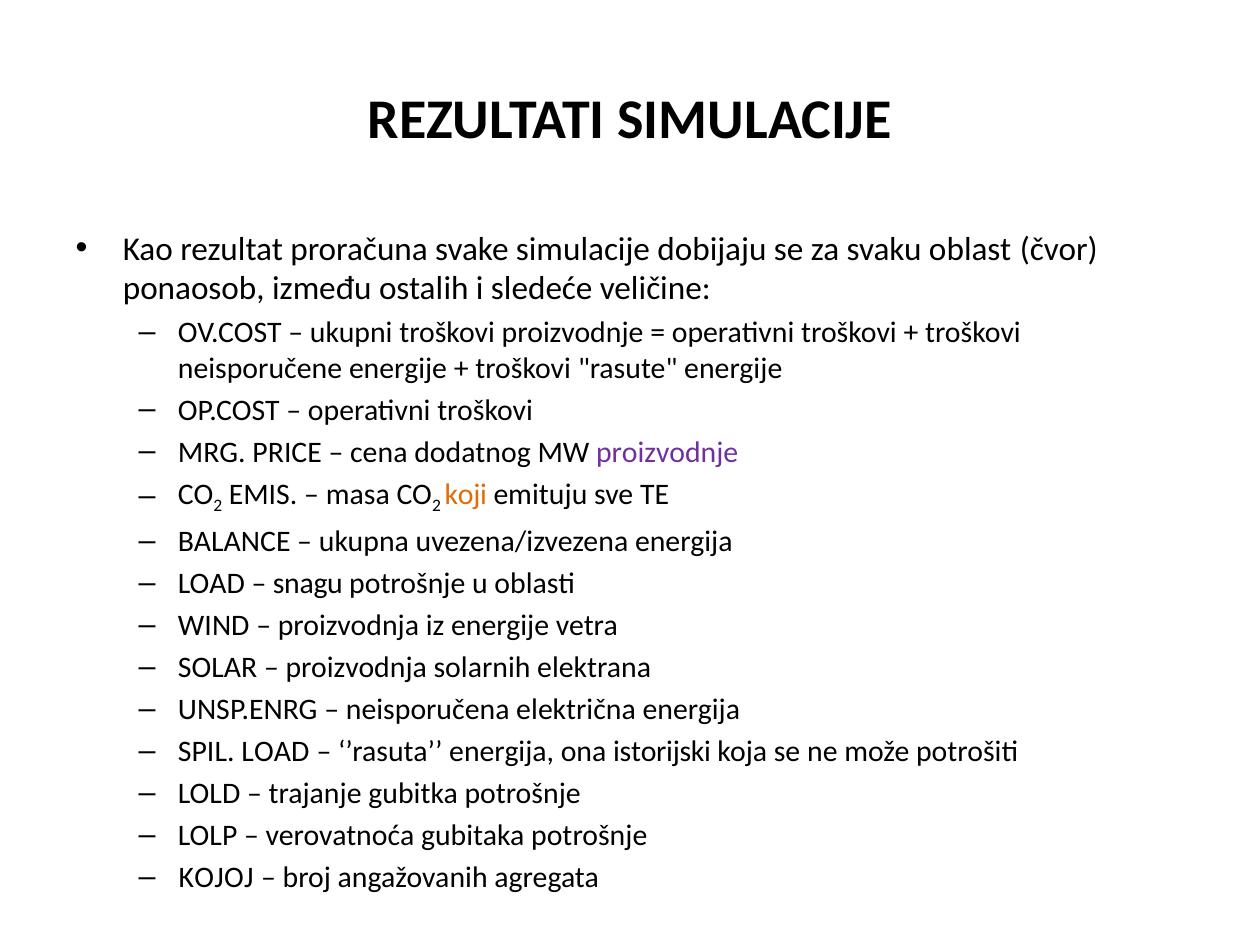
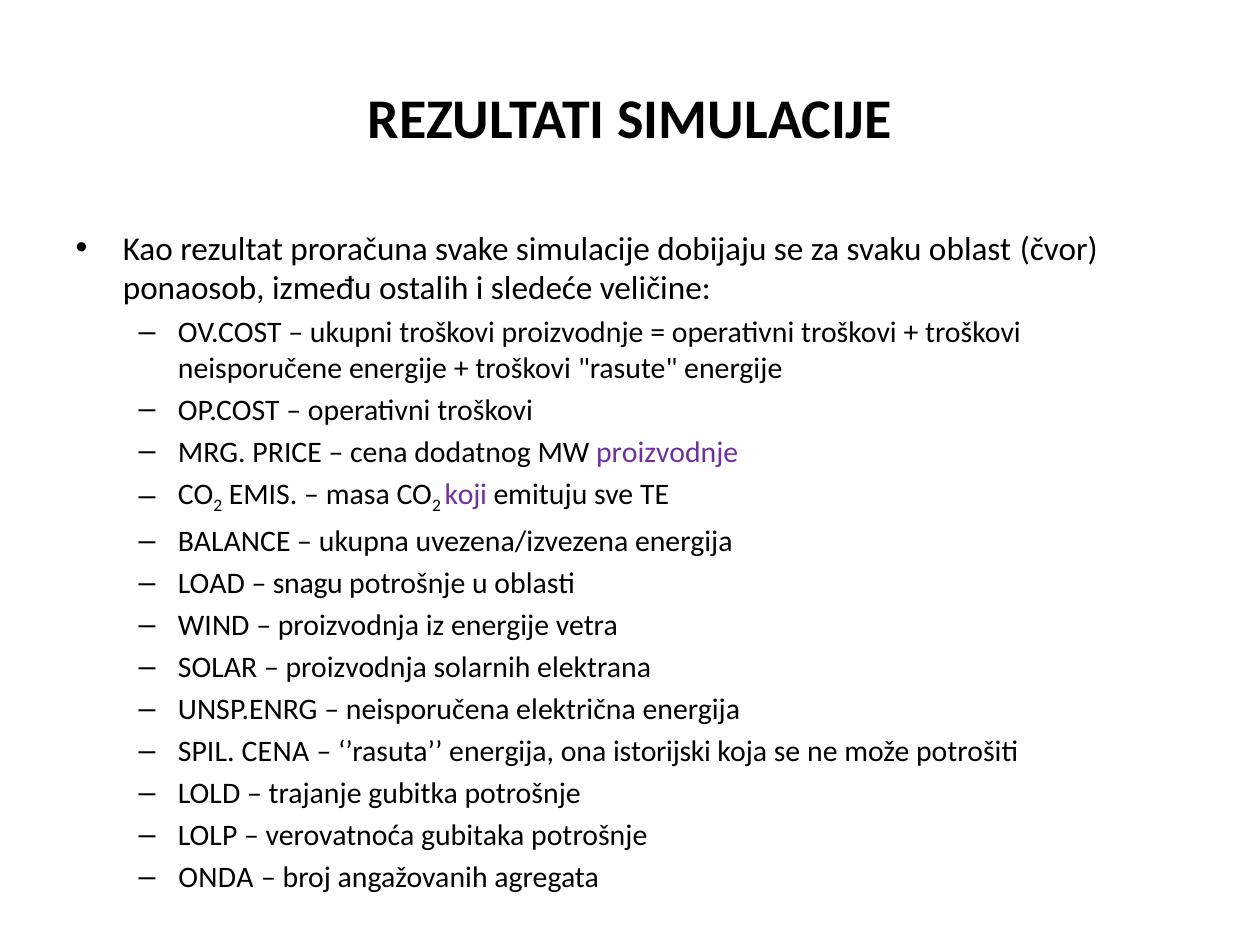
koji colour: orange -> purple (466, 495)
SPIL LOAD: LOAD -> CENA (275, 752)
KOJOJ: KOJOJ -> ONDA (216, 878)
